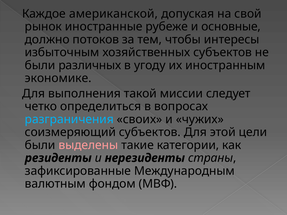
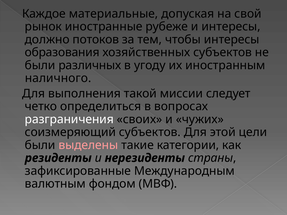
американской: американской -> материальные (114, 14)
и основные: основные -> интересы (231, 27)
избыточным: избыточным -> образования (62, 52)
экономике: экономике -> наличного (58, 78)
разграничения colour: light blue -> white (69, 119)
